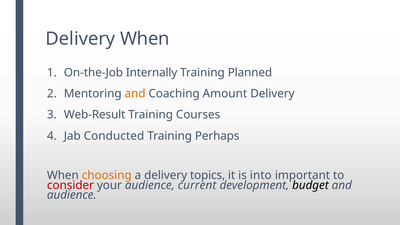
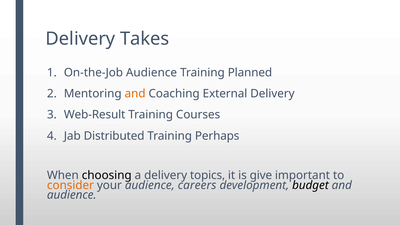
Delivery When: When -> Takes (145, 39)
On-the-Job Internally: Internally -> Audience (152, 73)
Amount: Amount -> External (225, 94)
Conducted: Conducted -> Distributed (114, 136)
choosing colour: orange -> black (107, 175)
into: into -> give (261, 175)
consider colour: red -> orange (70, 185)
current: current -> careers (197, 185)
